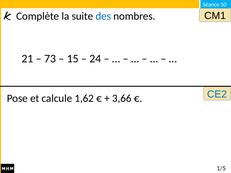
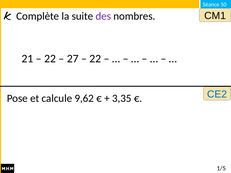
des colour: blue -> purple (103, 16)
73: 73 -> 22 (50, 59)
15: 15 -> 27 (73, 59)
24: 24 -> 22 (95, 59)
1,62: 1,62 -> 9,62 (84, 98)
3,66: 3,66 -> 3,35 (122, 98)
